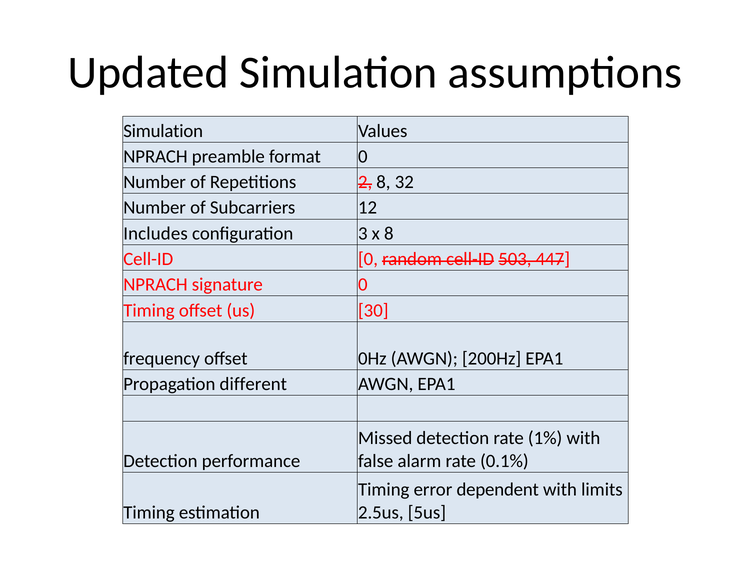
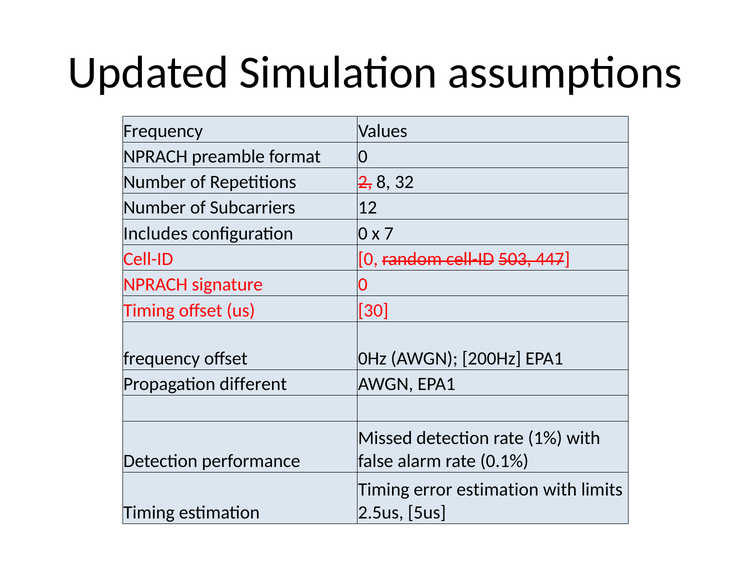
Simulation: Simulation -> Frequency (163, 131)
configuration 3: 3 -> 0 (363, 234)
x 8: 8 -> 7 (389, 234)
error dependent: dependent -> estimation (498, 490)
